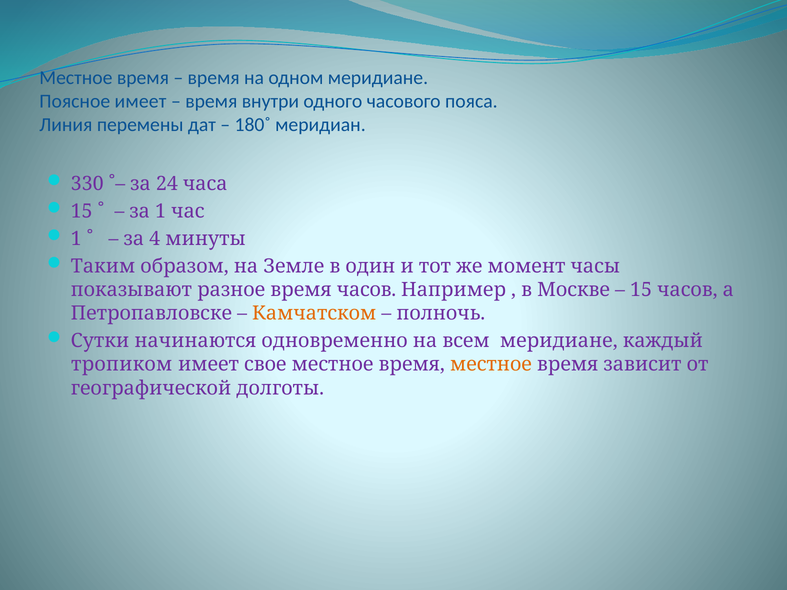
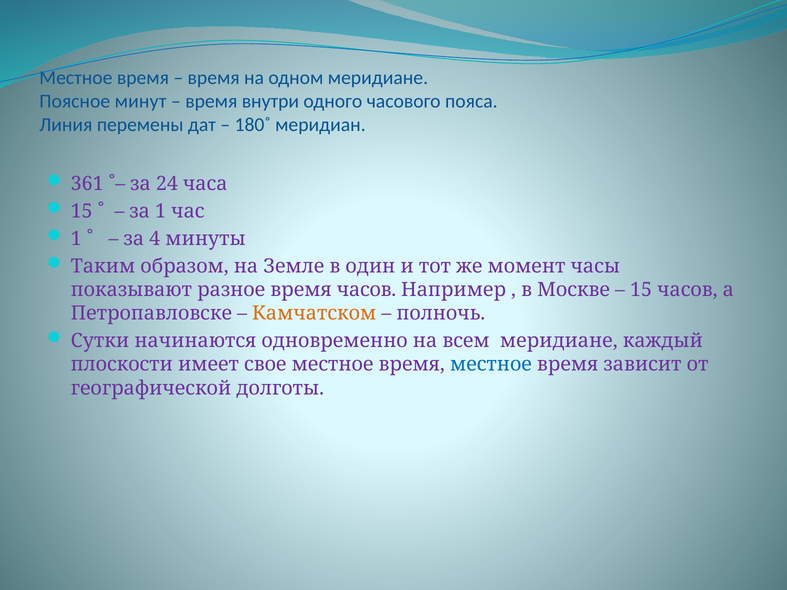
Поясное имеет: имеет -> минут (141, 101)
330: 330 -> 361 (87, 184)
тропиком: тропиком -> плоскости (122, 365)
местное colour: orange -> blue (491, 365)
